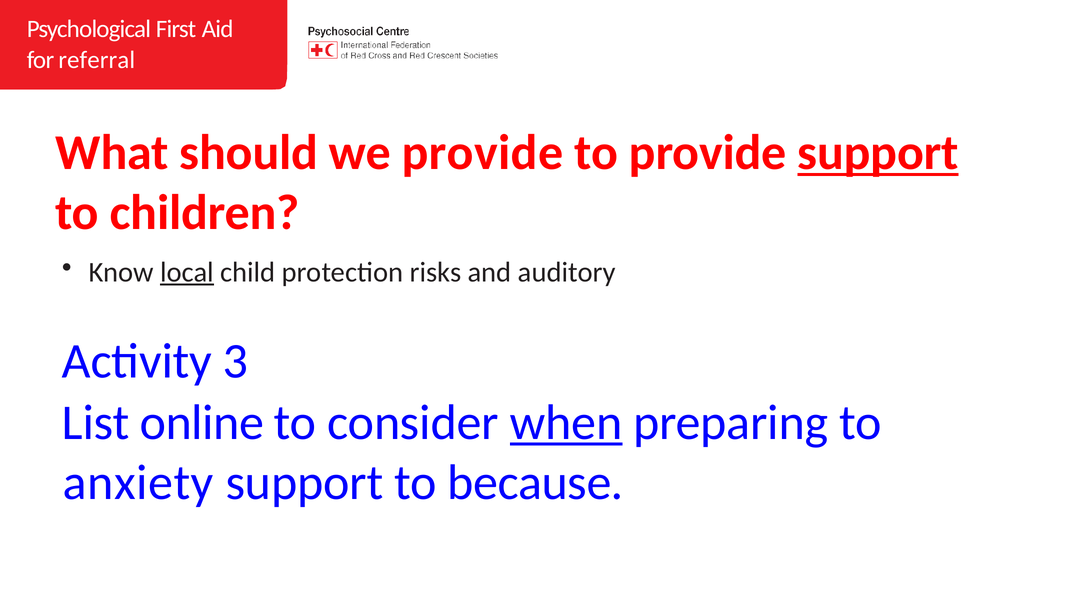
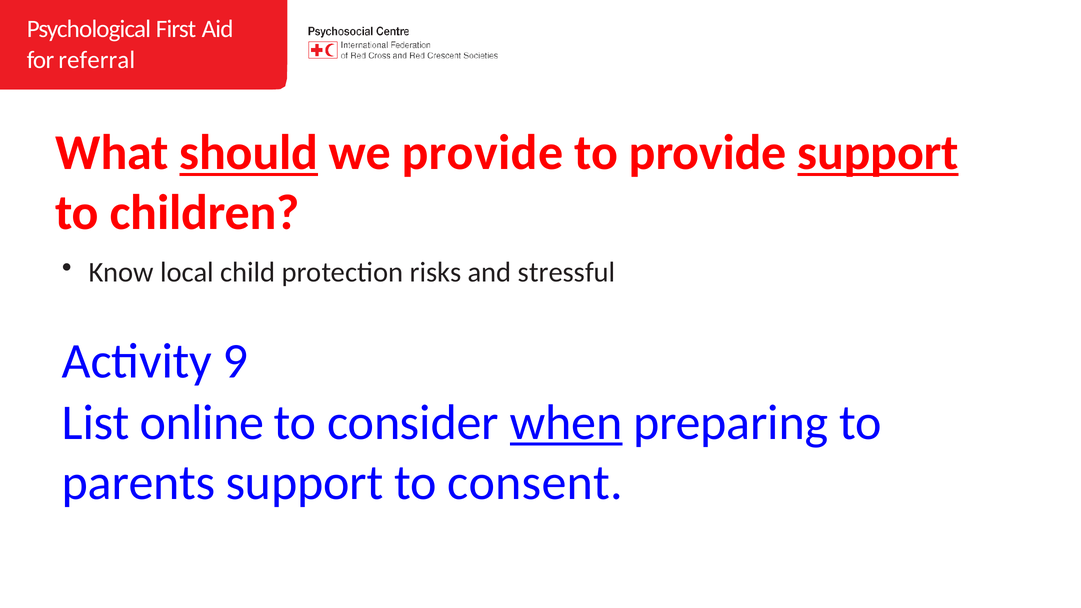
should underline: none -> present (249, 153)
local underline: present -> none (187, 272)
auditory: auditory -> stressful (567, 272)
3: 3 -> 9 (236, 362)
anxiety: anxiety -> parents (138, 483)
because: because -> consent (535, 483)
